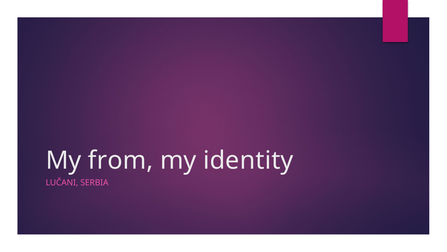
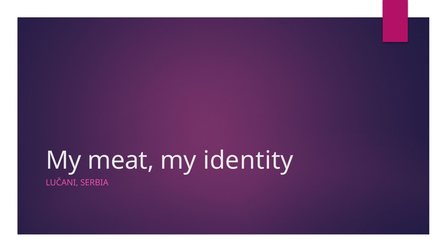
from: from -> meat (121, 160)
